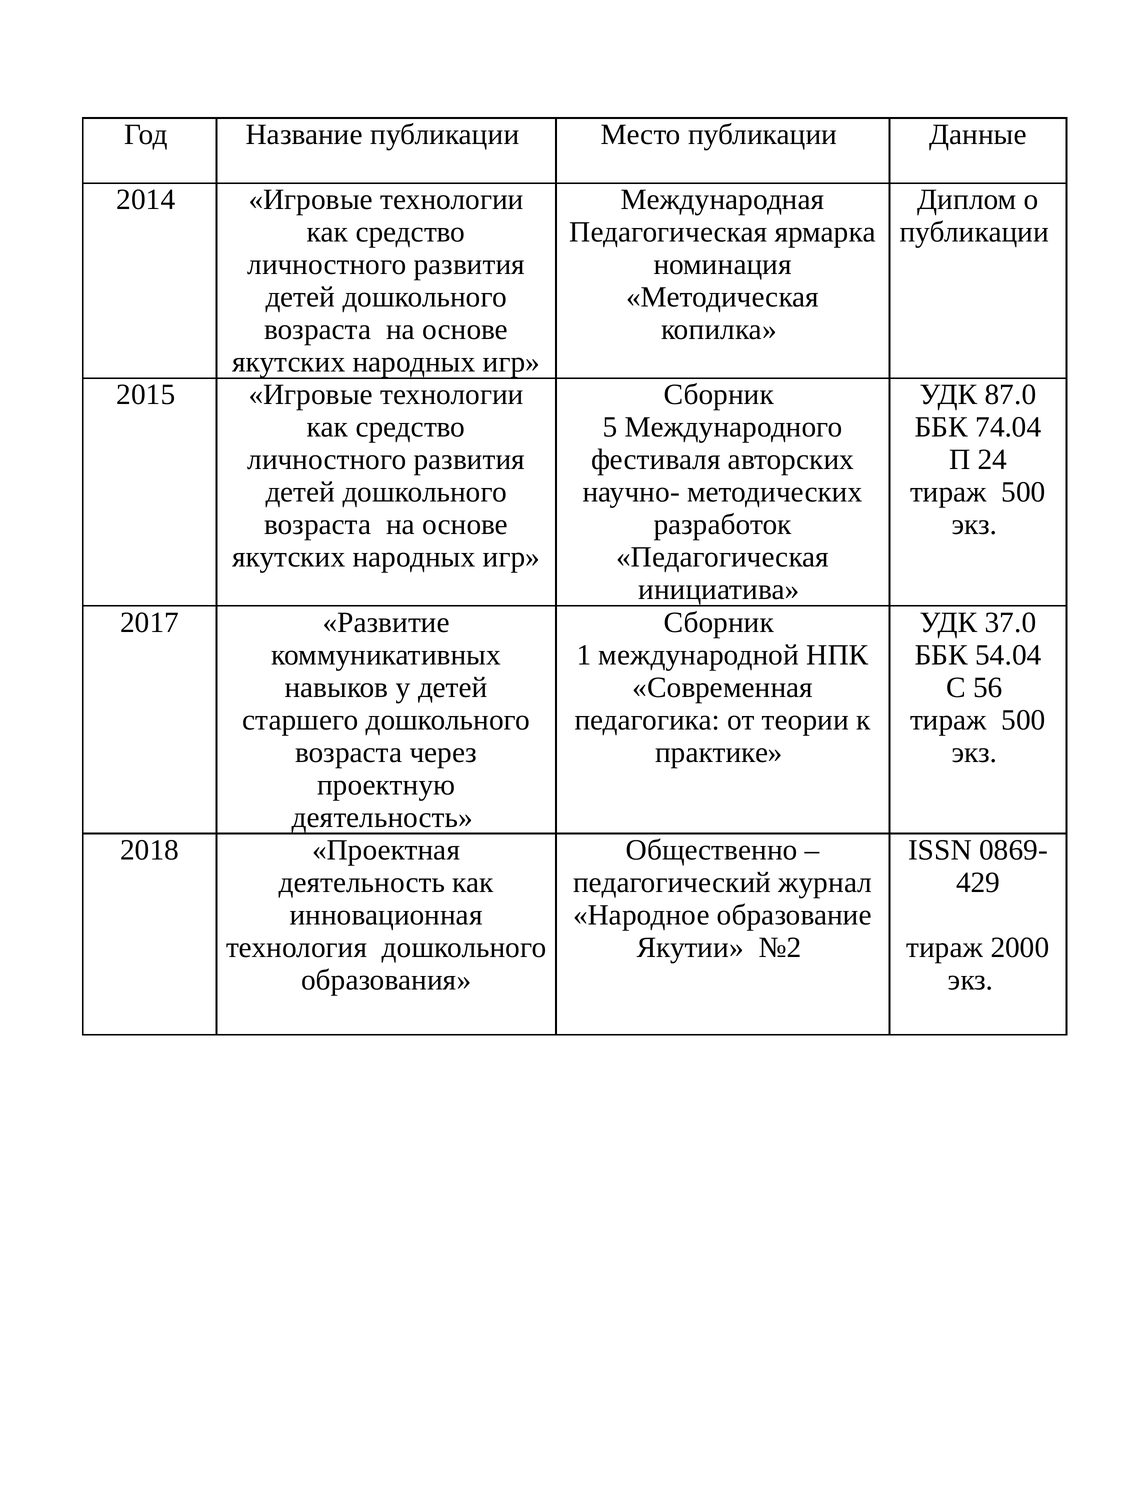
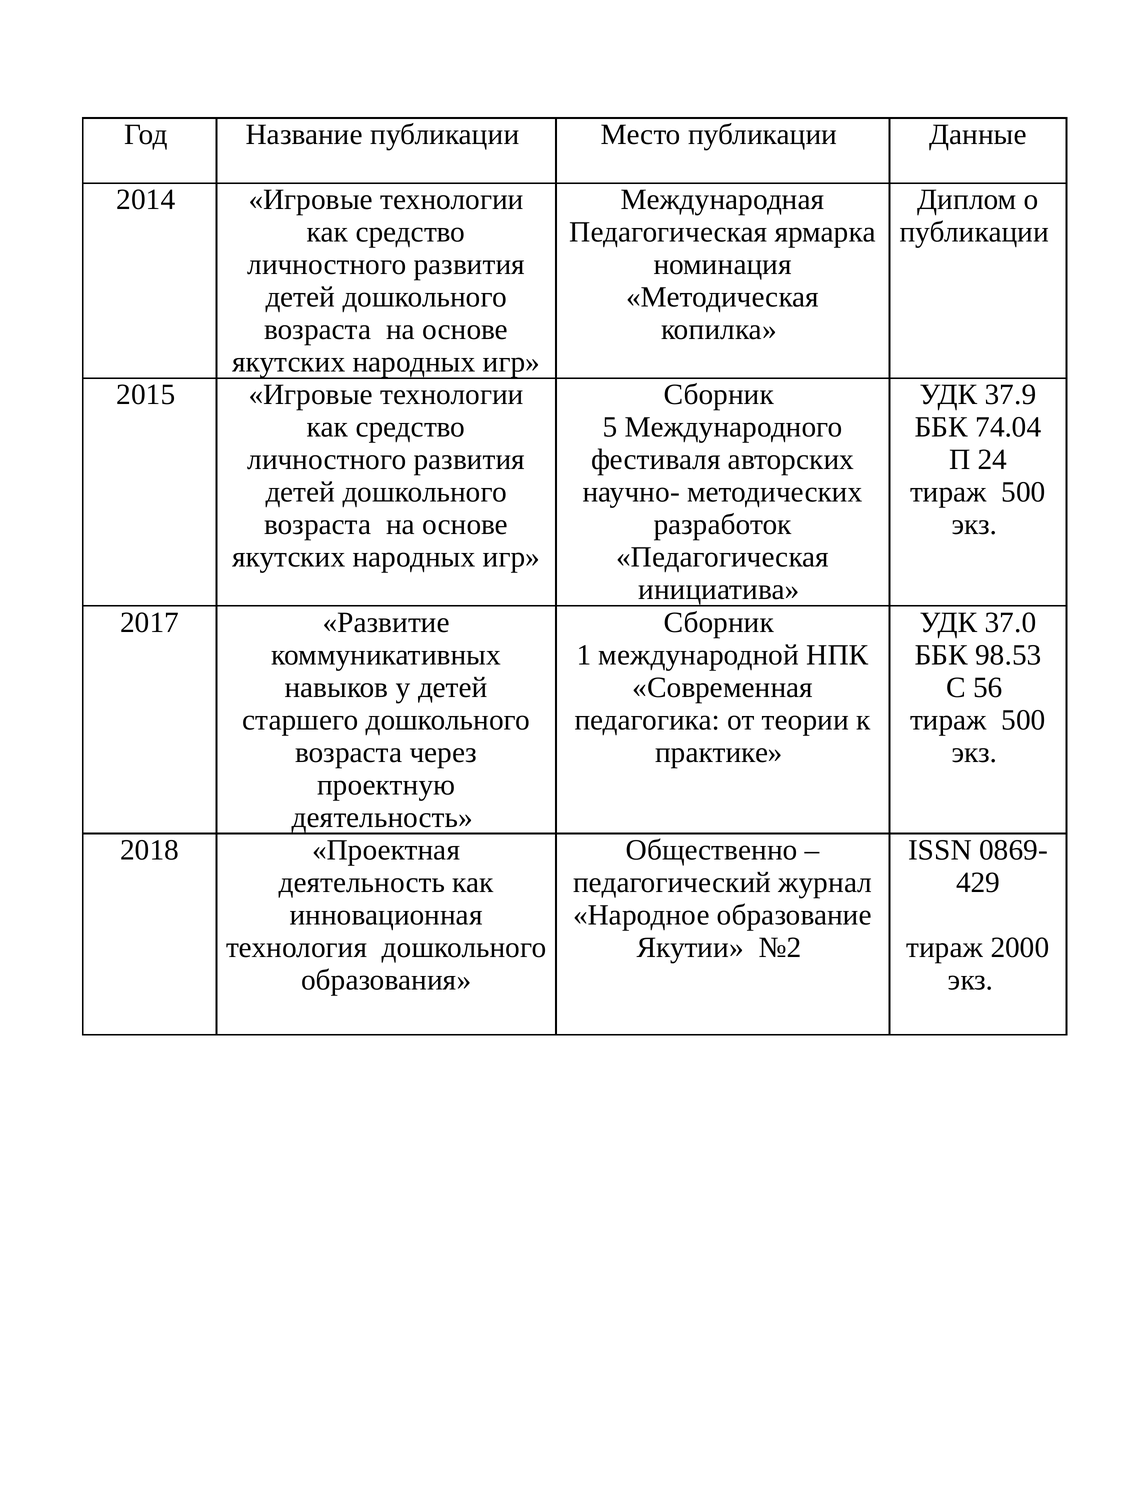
87.0: 87.0 -> 37.9 (1010, 395)
54.04: 54.04 -> 98.53 (1008, 655)
